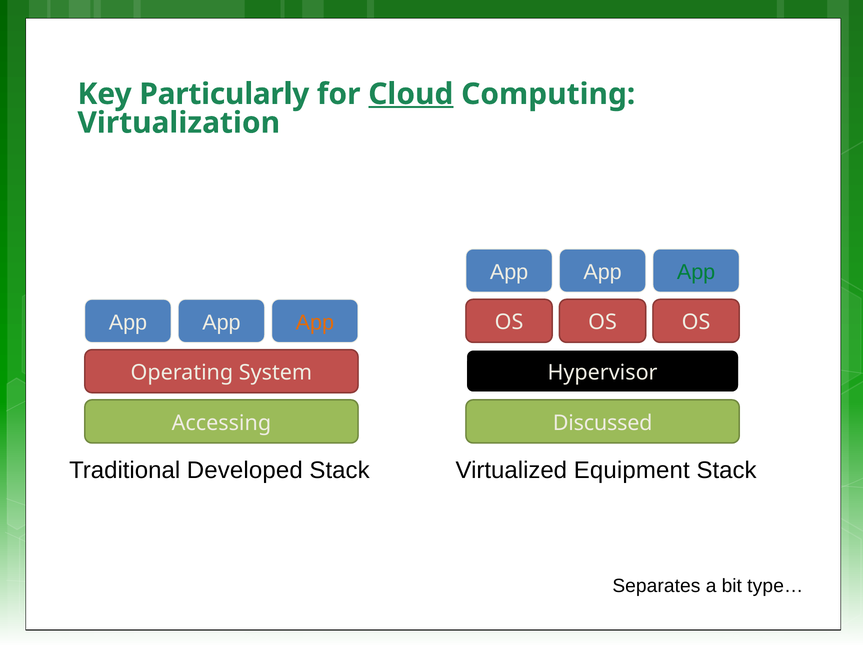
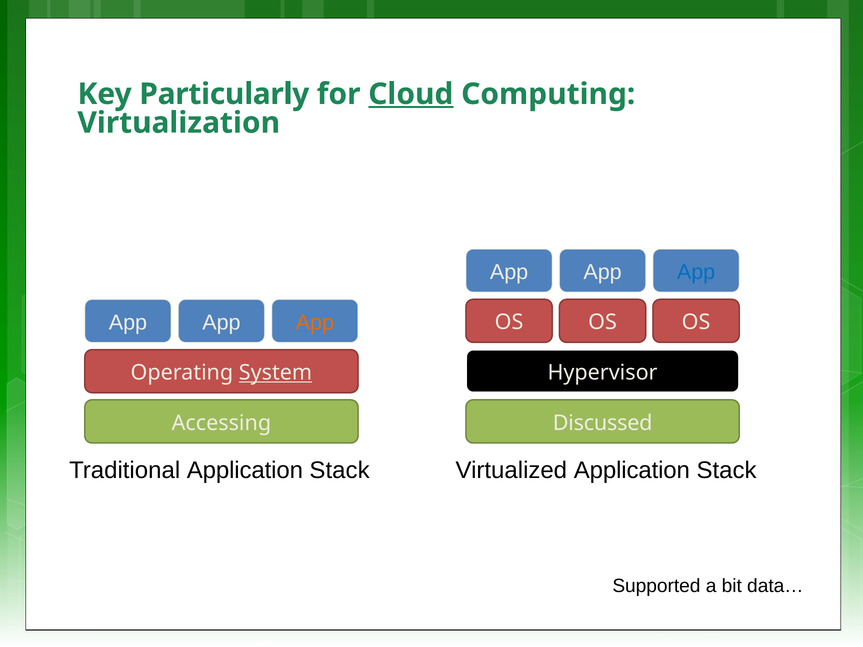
App colour: green -> blue (696, 272)
System underline: none -> present (275, 373)
Traditional Developed: Developed -> Application (245, 471)
Virtualized Equipment: Equipment -> Application (632, 471)
Separates: Separates -> Supported (656, 586)
type…: type… -> data… (775, 586)
